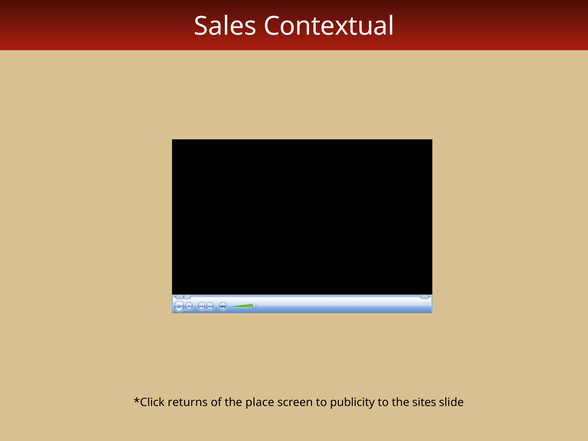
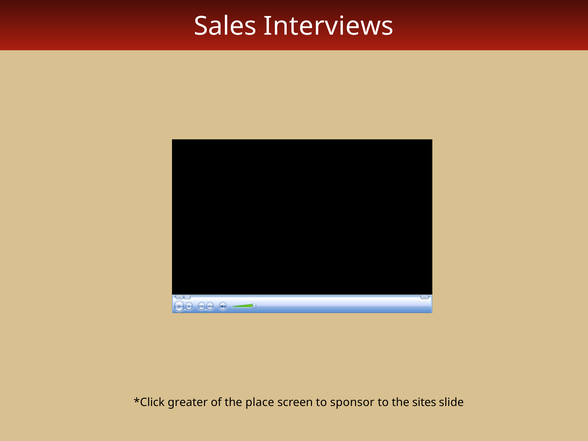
Contextual: Contextual -> Interviews (329, 26)
returns: returns -> greater (188, 403)
publicity: publicity -> sponsor (352, 403)
